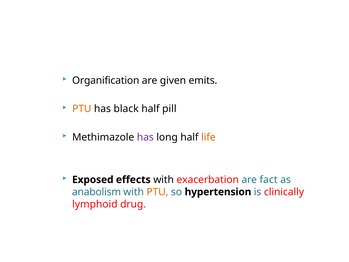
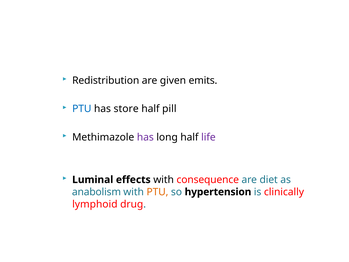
Organification: Organification -> Redistribution (106, 80)
PTU colour: orange -> blue (82, 109)
black: black -> store (126, 109)
life colour: orange -> purple (208, 137)
Exposed: Exposed -> Luminal (93, 180)
exacerbation: exacerbation -> consequence (208, 180)
fact: fact -> diet (269, 180)
